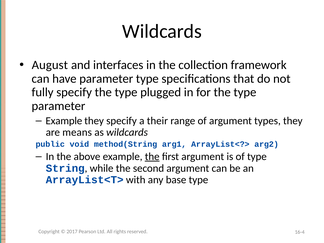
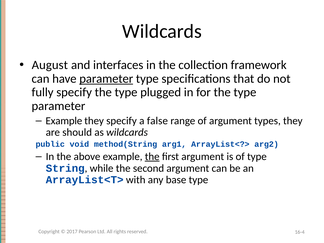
parameter underline: none -> present (106, 79)
their: their -> false (157, 121)
means: means -> should (77, 132)
